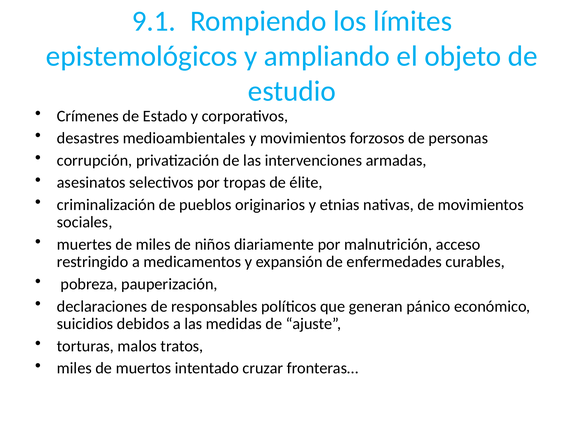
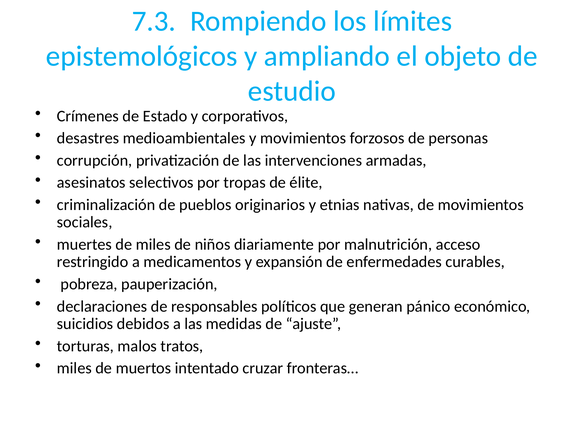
9.1: 9.1 -> 7.3 (154, 21)
